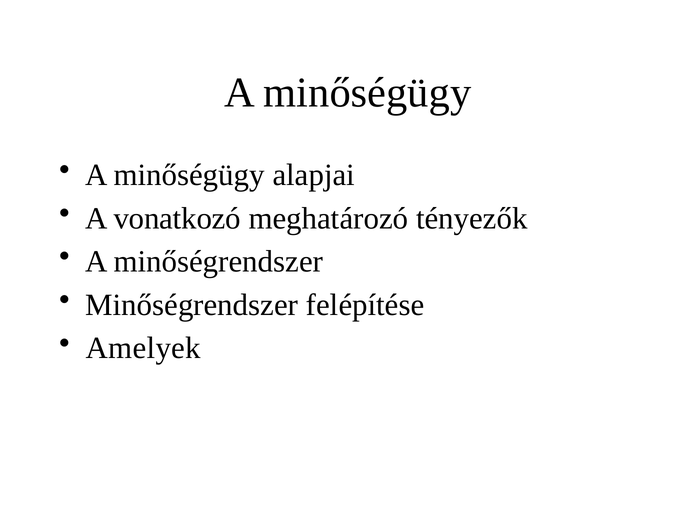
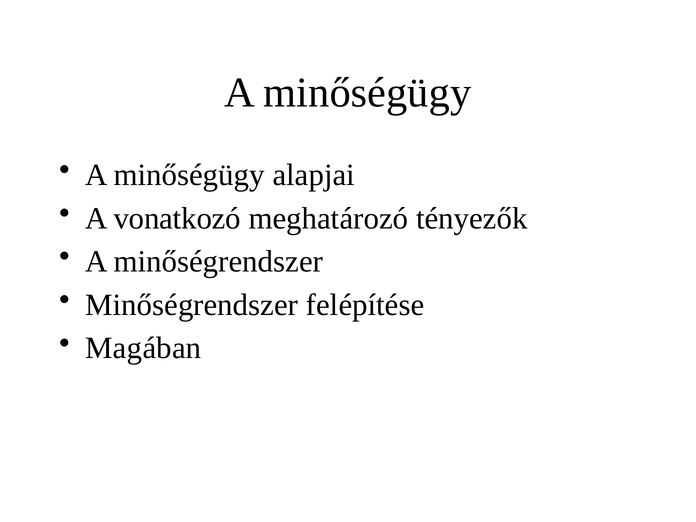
Amelyek: Amelyek -> Magában (143, 348)
